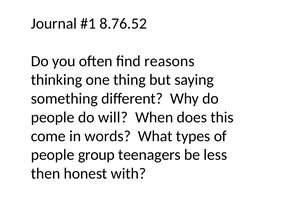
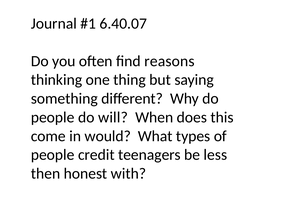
8.76.52: 8.76.52 -> 6.40.07 (123, 24)
words: words -> would (108, 136)
group: group -> credit (96, 155)
